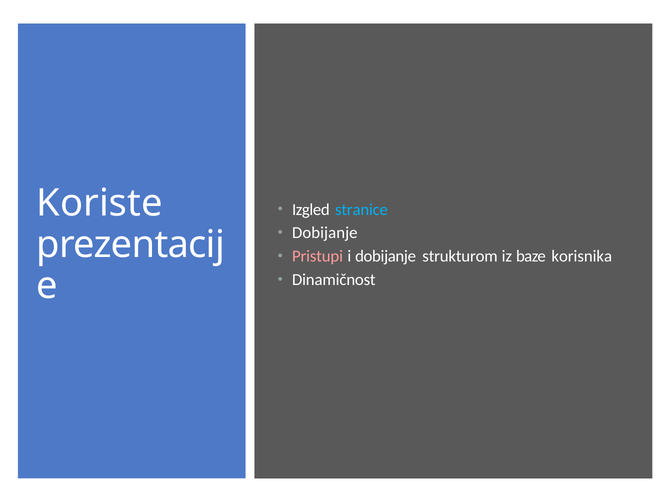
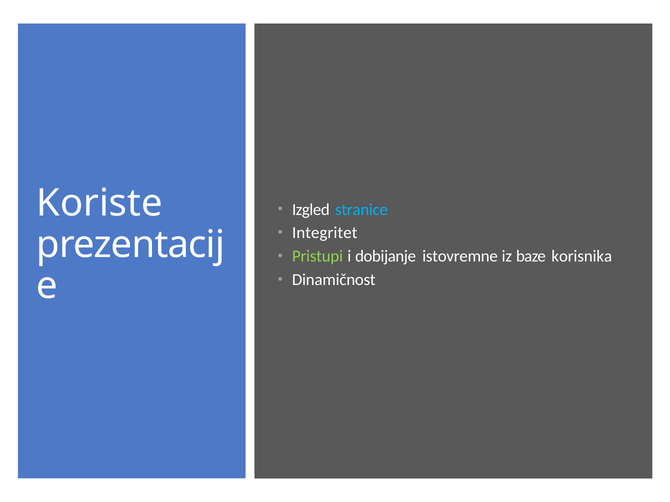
Dobijanje: Dobijanje -> Integritet (325, 233)
Pristupi colour: pink -> light green (318, 257)
strukturom: strukturom -> istovremne (460, 257)
